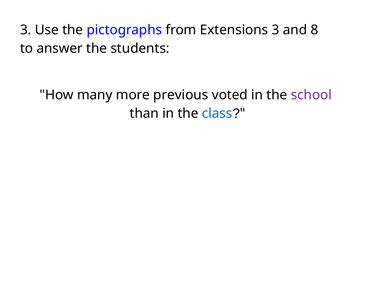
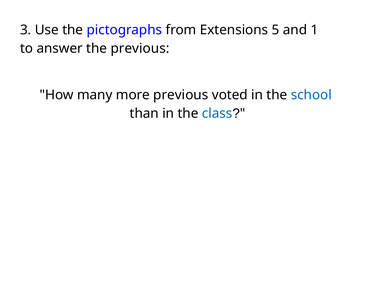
Extensions 3: 3 -> 5 (276, 30)
8: 8 -> 1 (314, 30)
the students: students -> previous (140, 48)
school colour: purple -> blue (311, 95)
